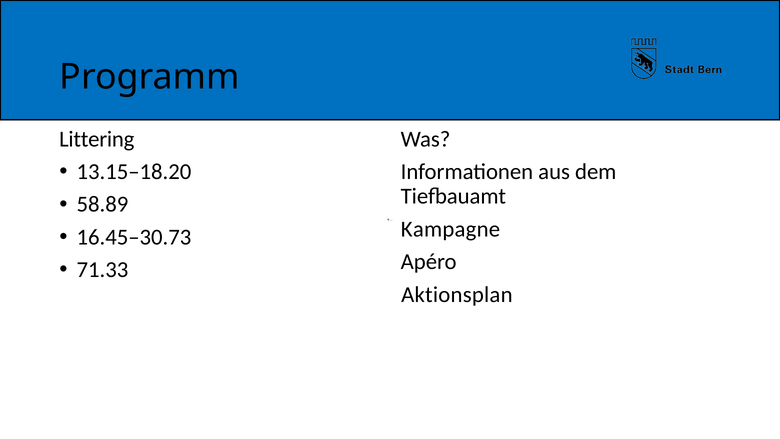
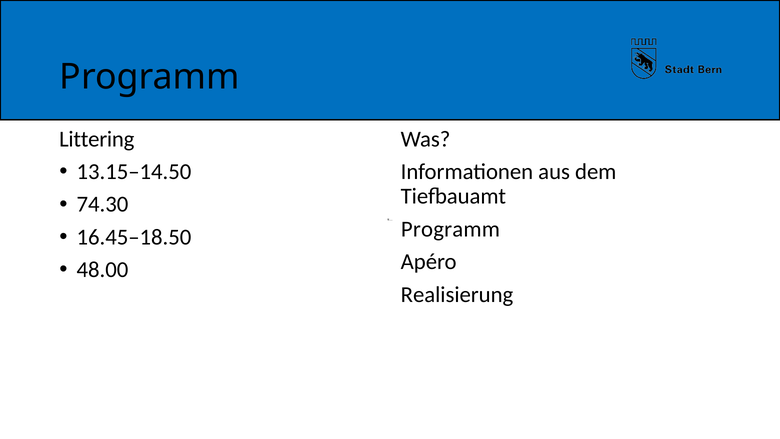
13.15–18.20: 13.15–18.20 -> 13.15–14.50 (134, 172)
58.89: 58.89 -> 74.30 (102, 204)
Kampagne: Kampagne -> Programm (450, 229)
16.45–30.73: 16.45–30.73 -> 16.45–18.50 (134, 237)
71.33: 71.33 -> 48.00 (102, 270)
Aktionsplan: Aktionsplan -> Realisierung (457, 294)
